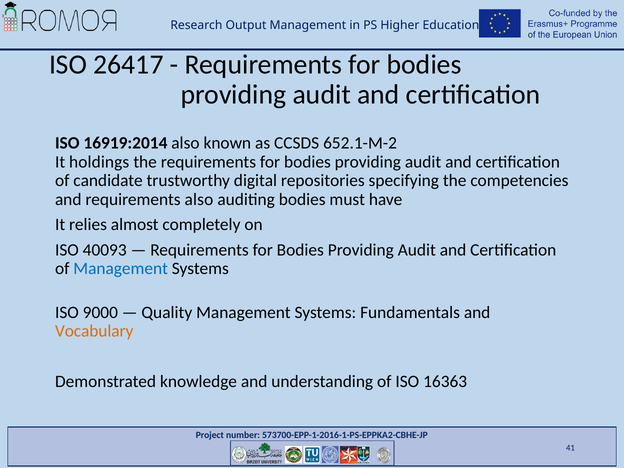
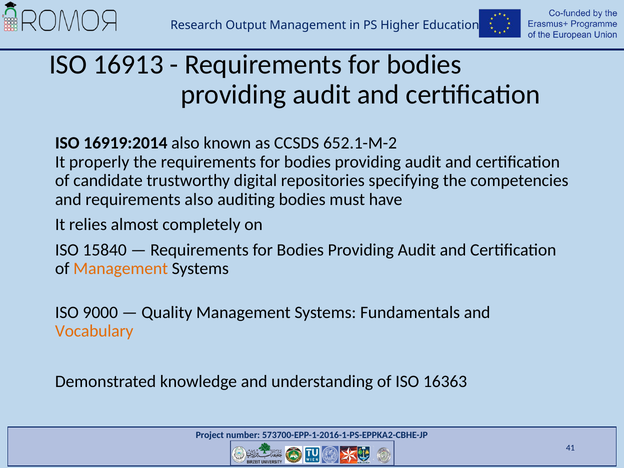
26417: 26417 -> 16913 (128, 65)
holdings: holdings -> properly (99, 162)
40093: 40093 -> 15840 (105, 250)
Management colour: blue -> orange (121, 269)
